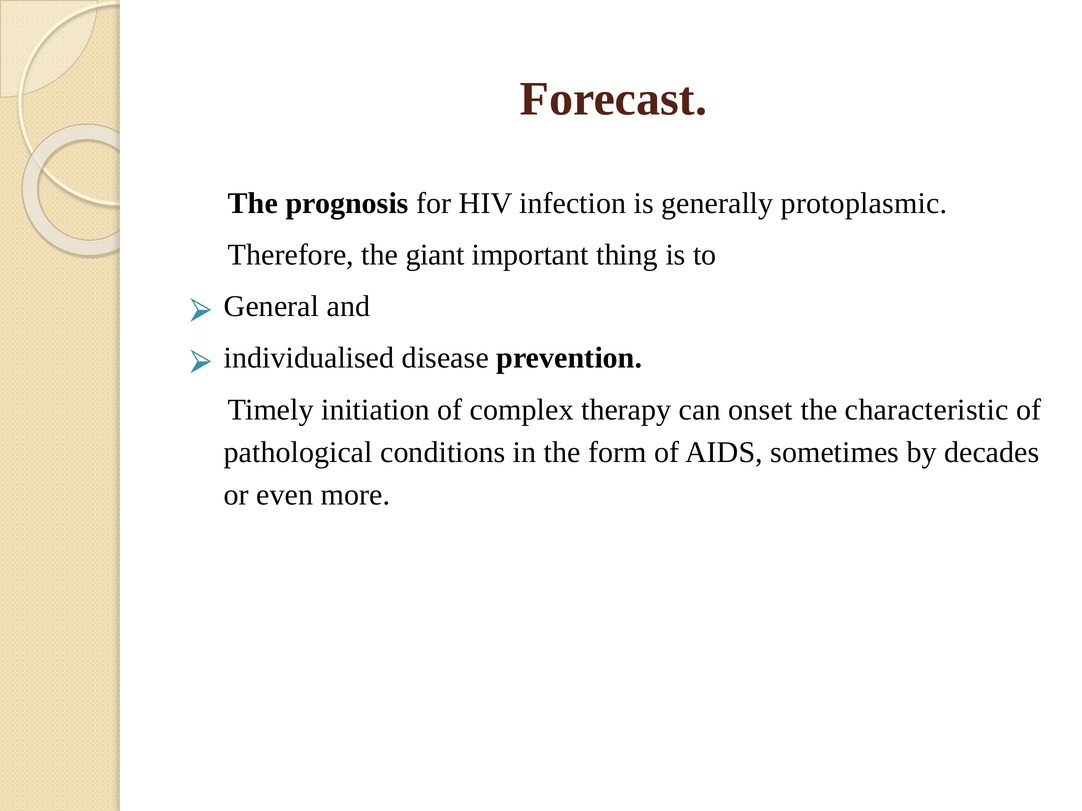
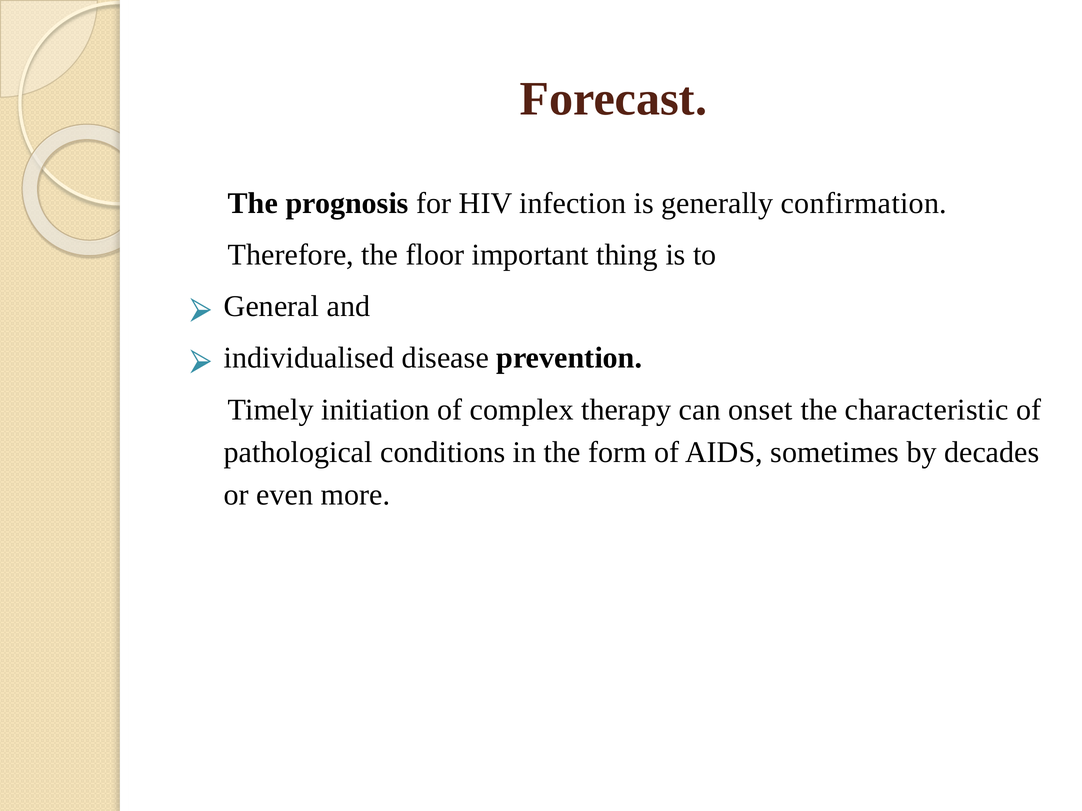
protoplasmic: protoplasmic -> confirmation (864, 203)
giant: giant -> floor (435, 255)
